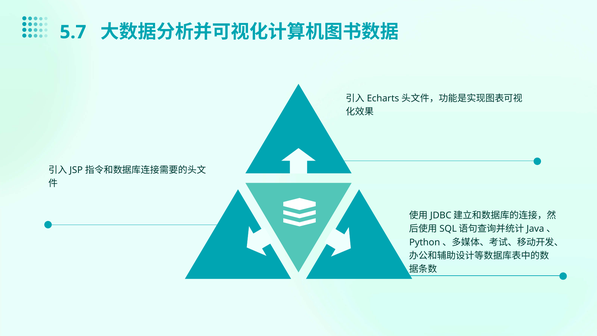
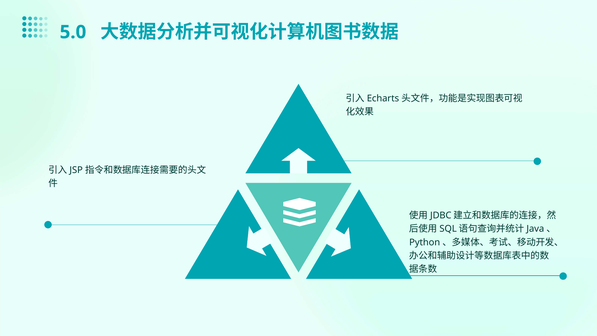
5.7: 5.7 -> 5.0 (73, 32)
